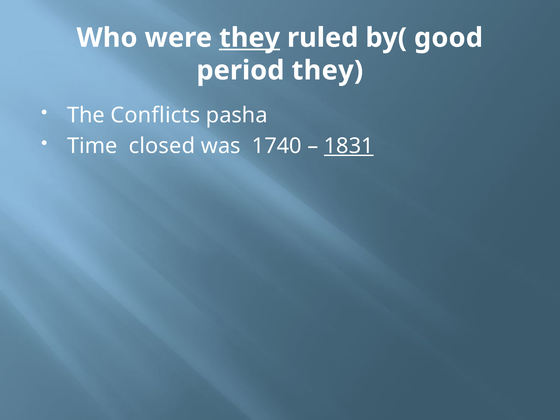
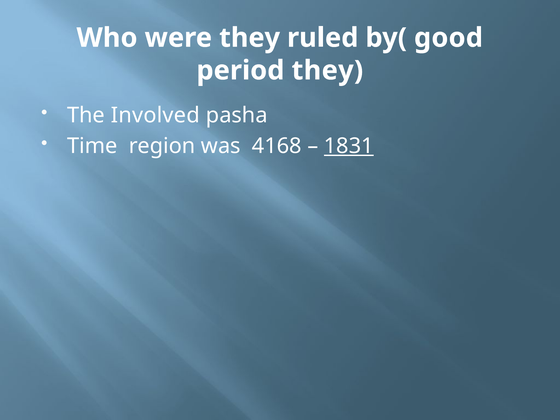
they underline: present -> none (250, 38)
Conflicts: Conflicts -> Involved (155, 115)
closed: closed -> region (162, 146)
1740: 1740 -> 4168 (277, 146)
